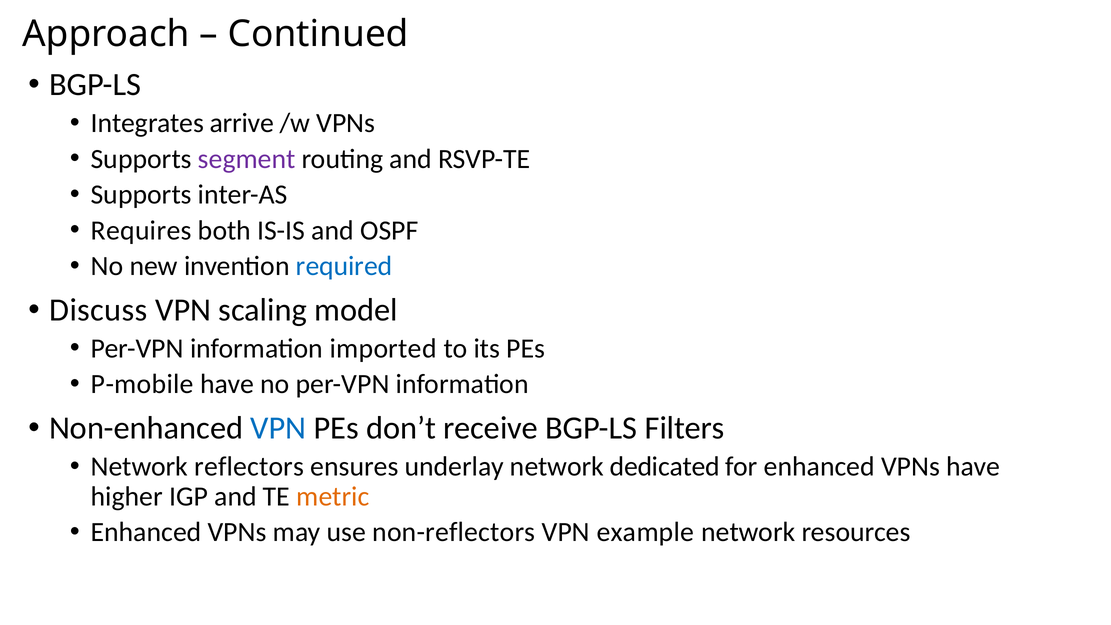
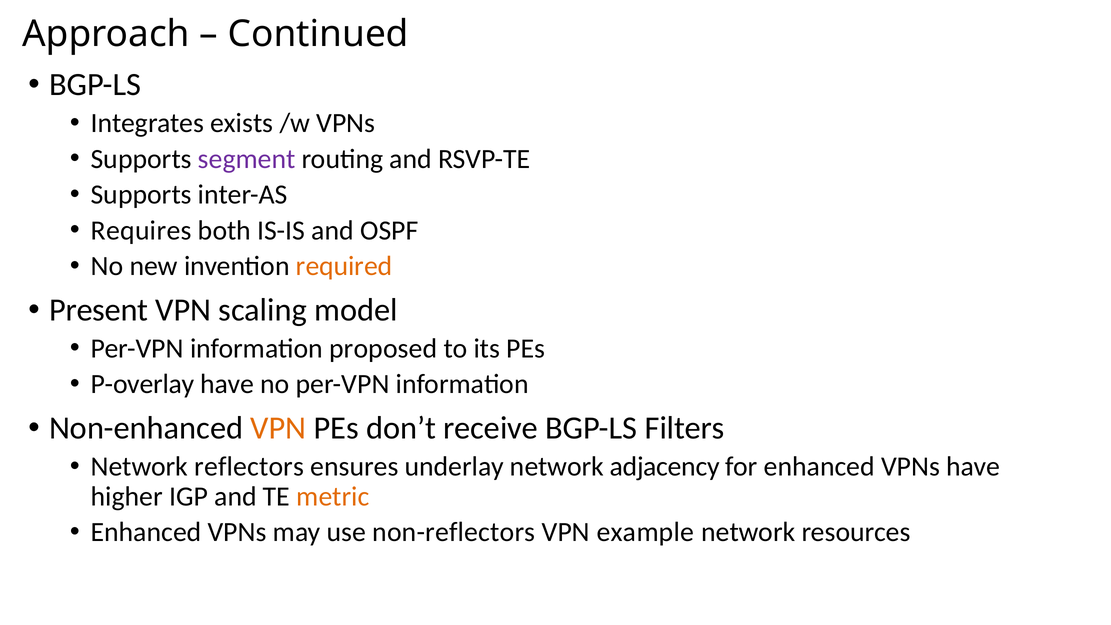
arrive: arrive -> exists (242, 123)
required colour: blue -> orange (344, 266)
Discuss: Discuss -> Present (99, 310)
imported: imported -> proposed (383, 348)
P-mobile: P-mobile -> P-overlay (143, 384)
VPN colour: blue -> orange (278, 428)
dedicated: dedicated -> adjacency (665, 466)
